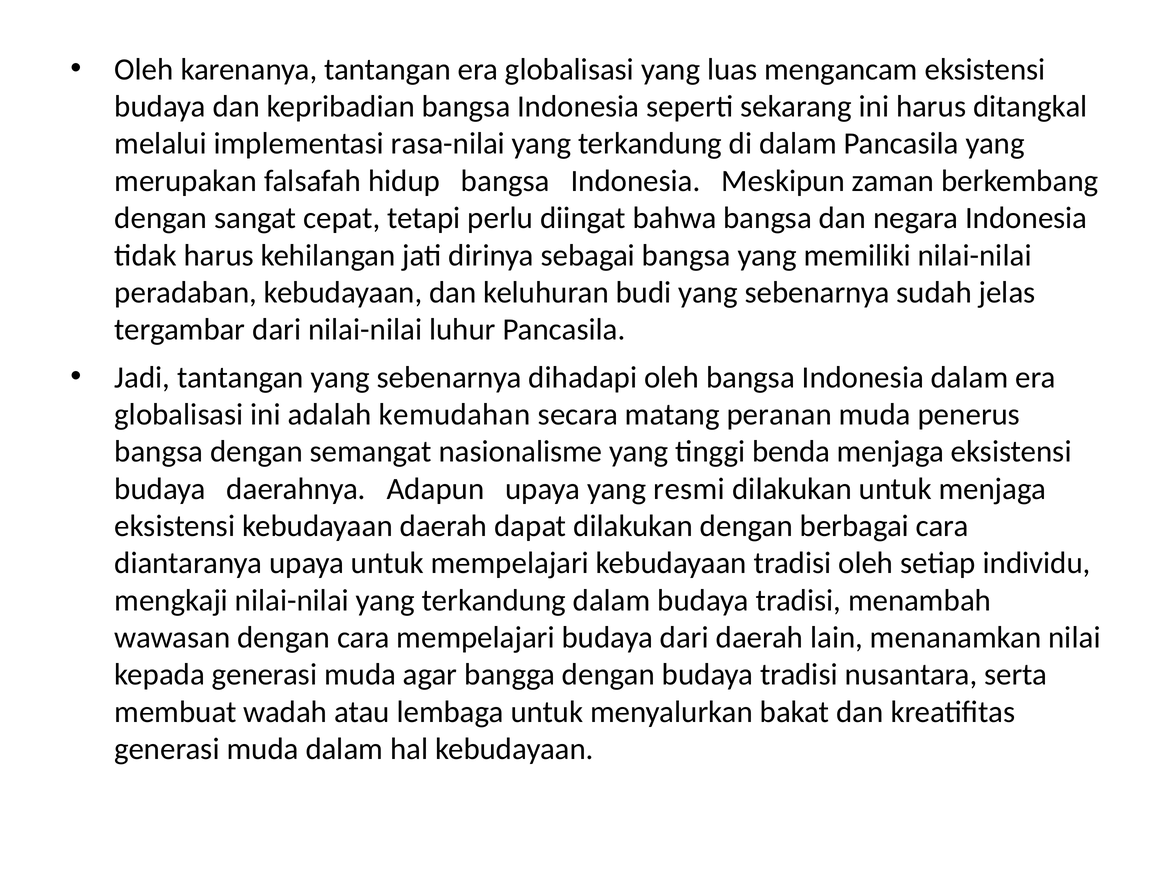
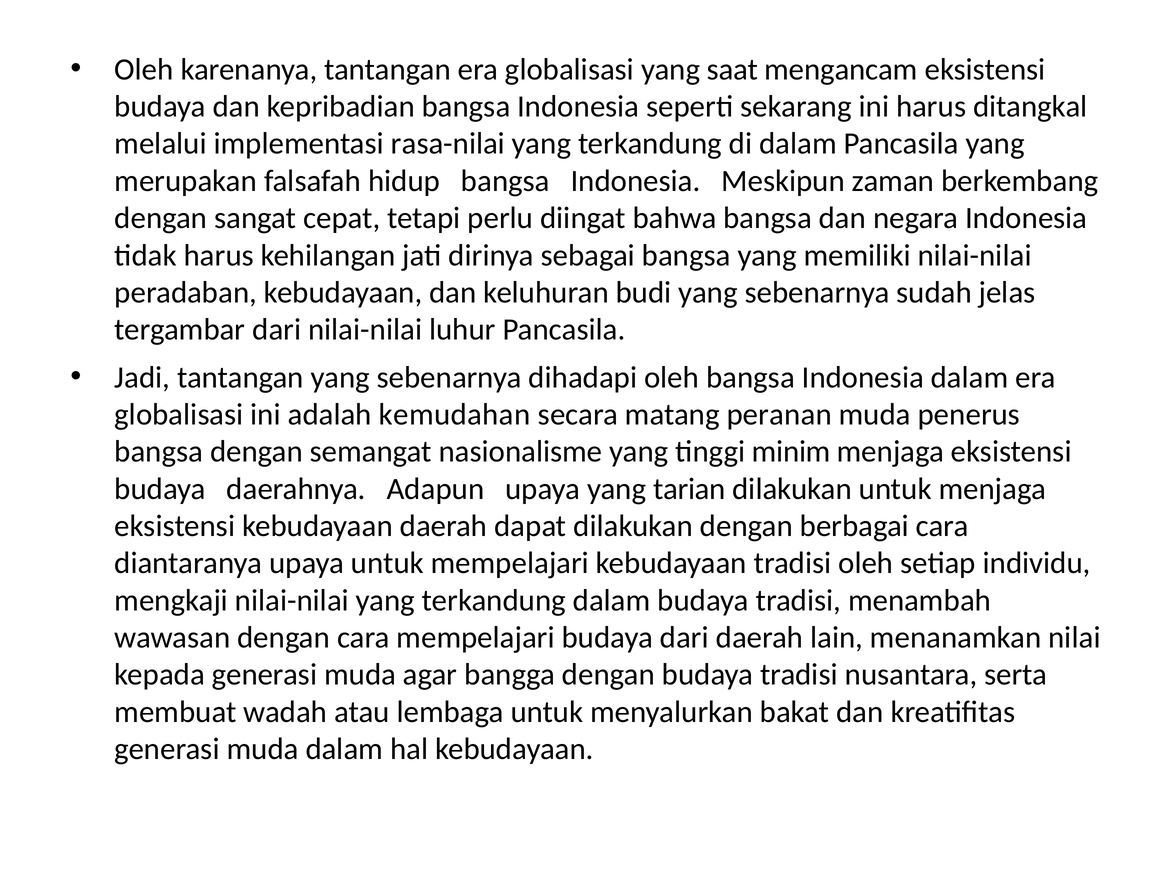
luas: luas -> saat (732, 69)
benda: benda -> minim (791, 451)
resmi: resmi -> tarian (689, 489)
